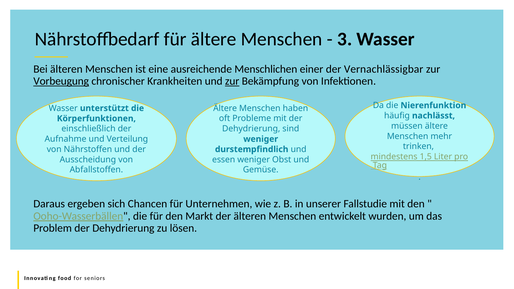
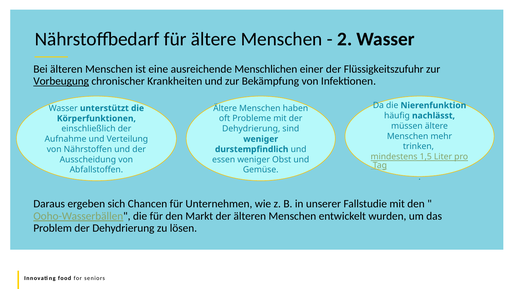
3: 3 -> 2 (345, 39)
Vernachlässigbar: Vernachlässigbar -> Flüssigkeitszufuhr (384, 69)
zur underline: present -> none (232, 81)
